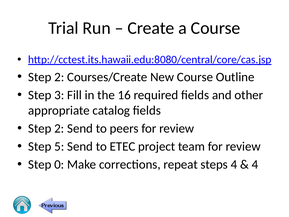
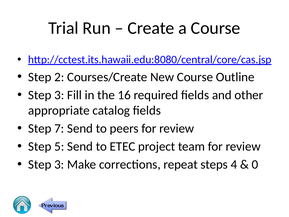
2: 2 -> 7 (59, 128)
0: 0 -> 3 (59, 164)
4: 4 -> 0 (255, 164)
